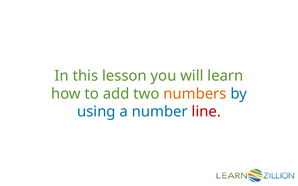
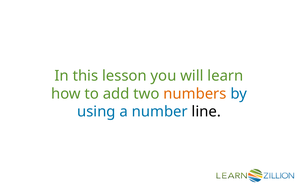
line colour: red -> black (206, 112)
